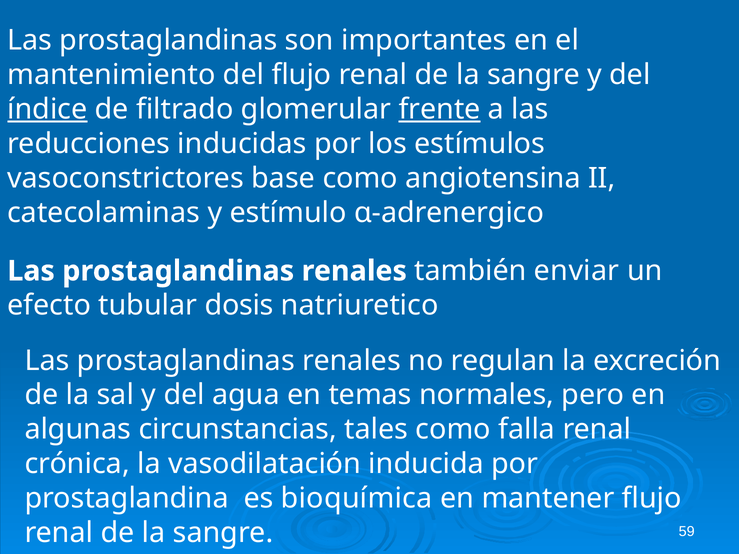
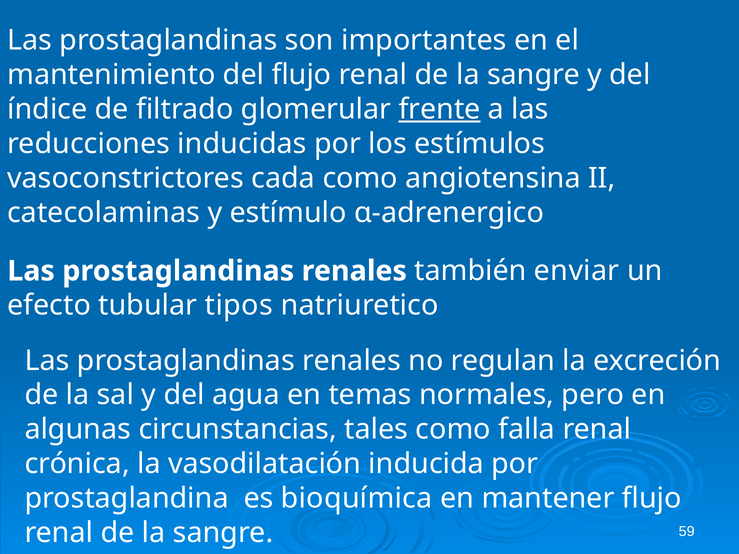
índice underline: present -> none (47, 109)
base: base -> cada (283, 178)
dosis: dosis -> tipos (239, 306)
